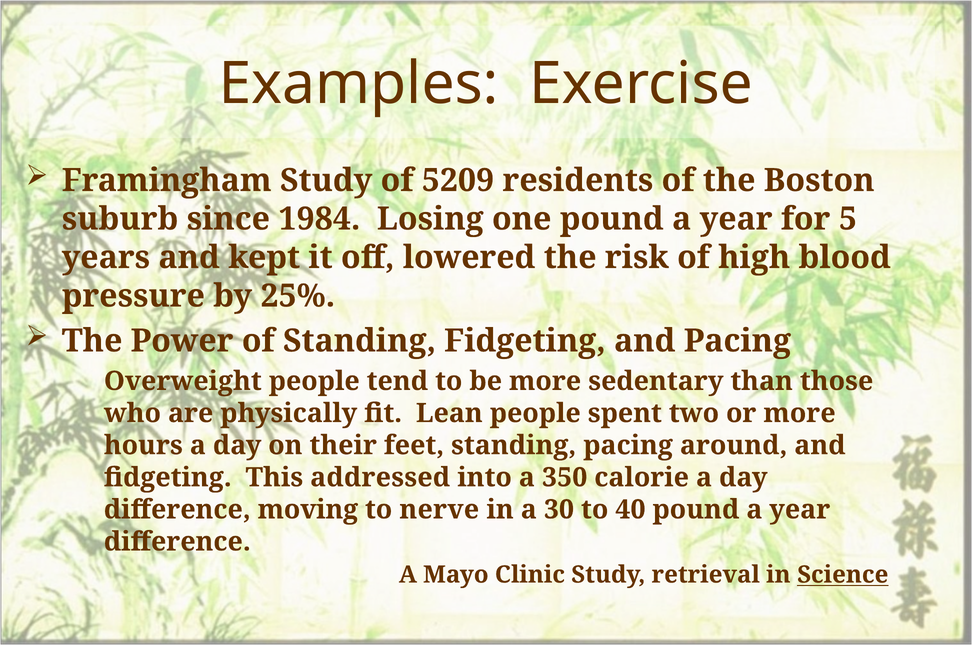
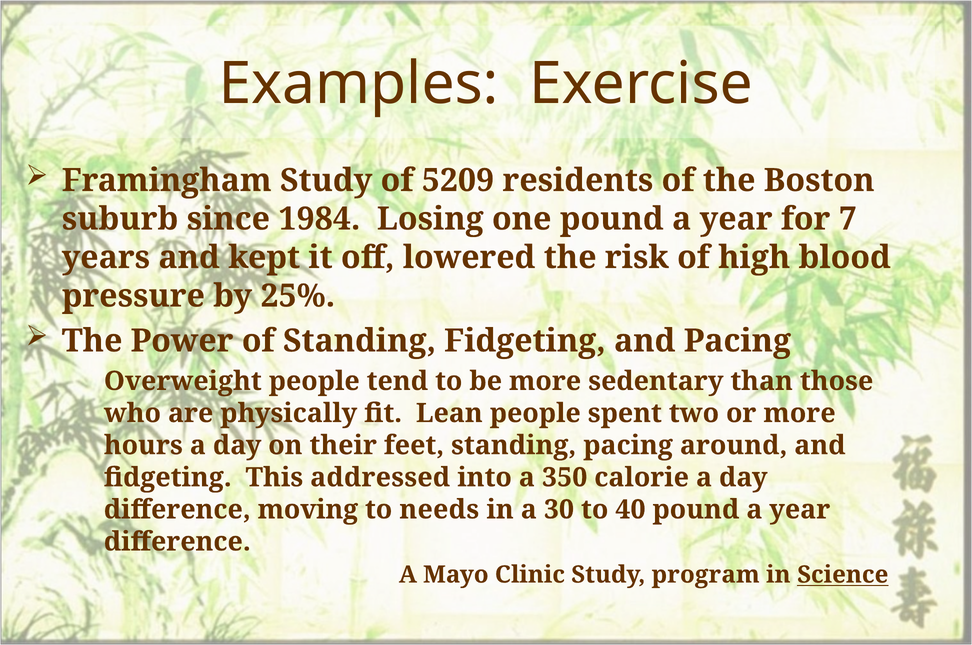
5: 5 -> 7 (848, 219)
nerve: nerve -> needs (439, 509)
retrieval: retrieval -> program (706, 574)
